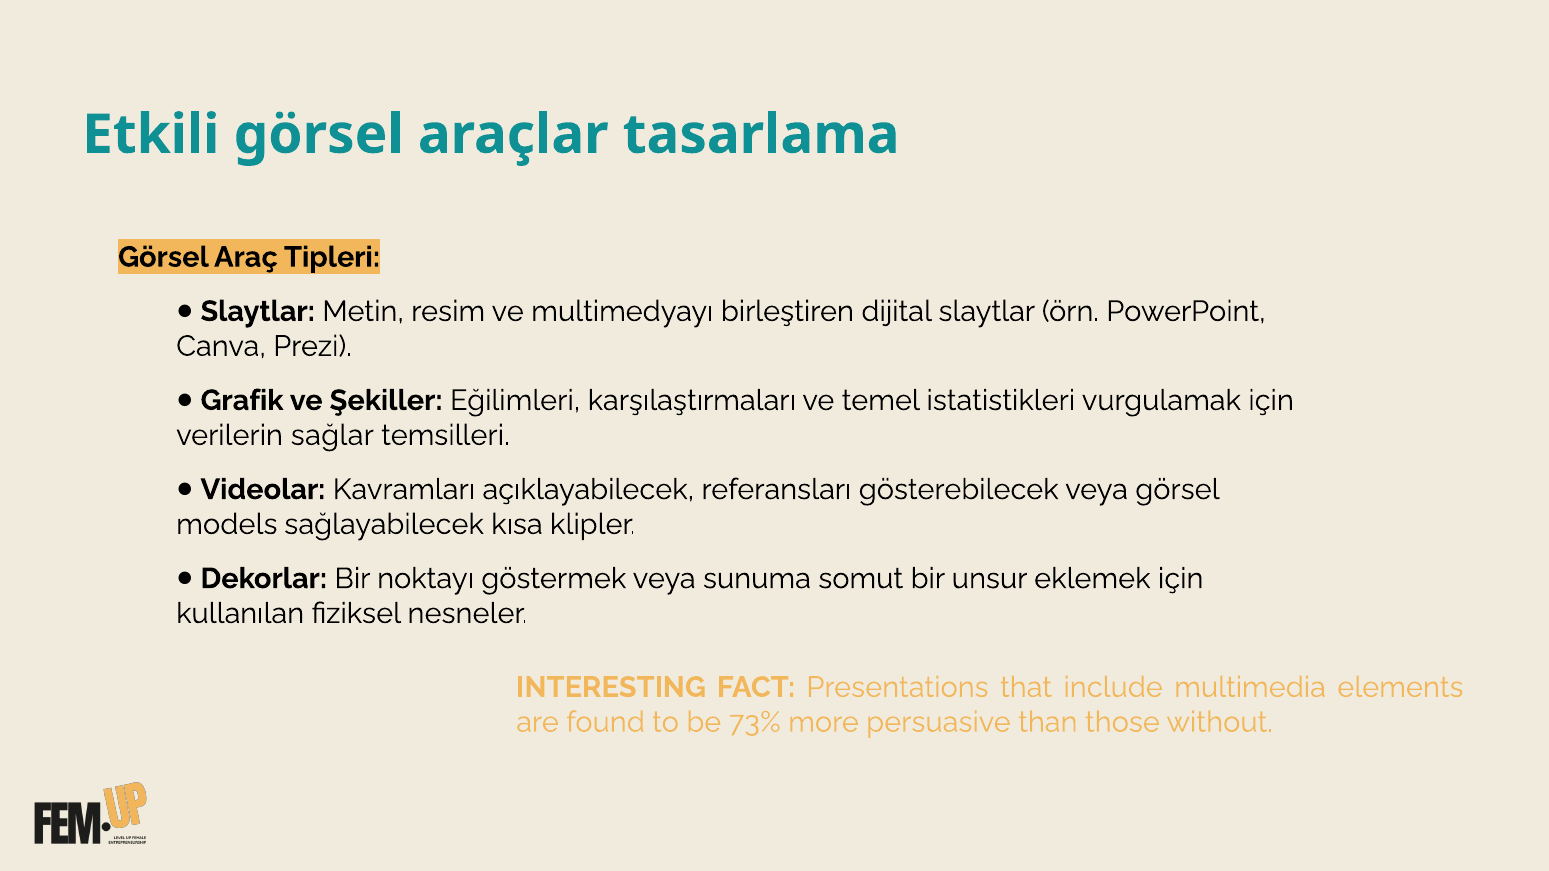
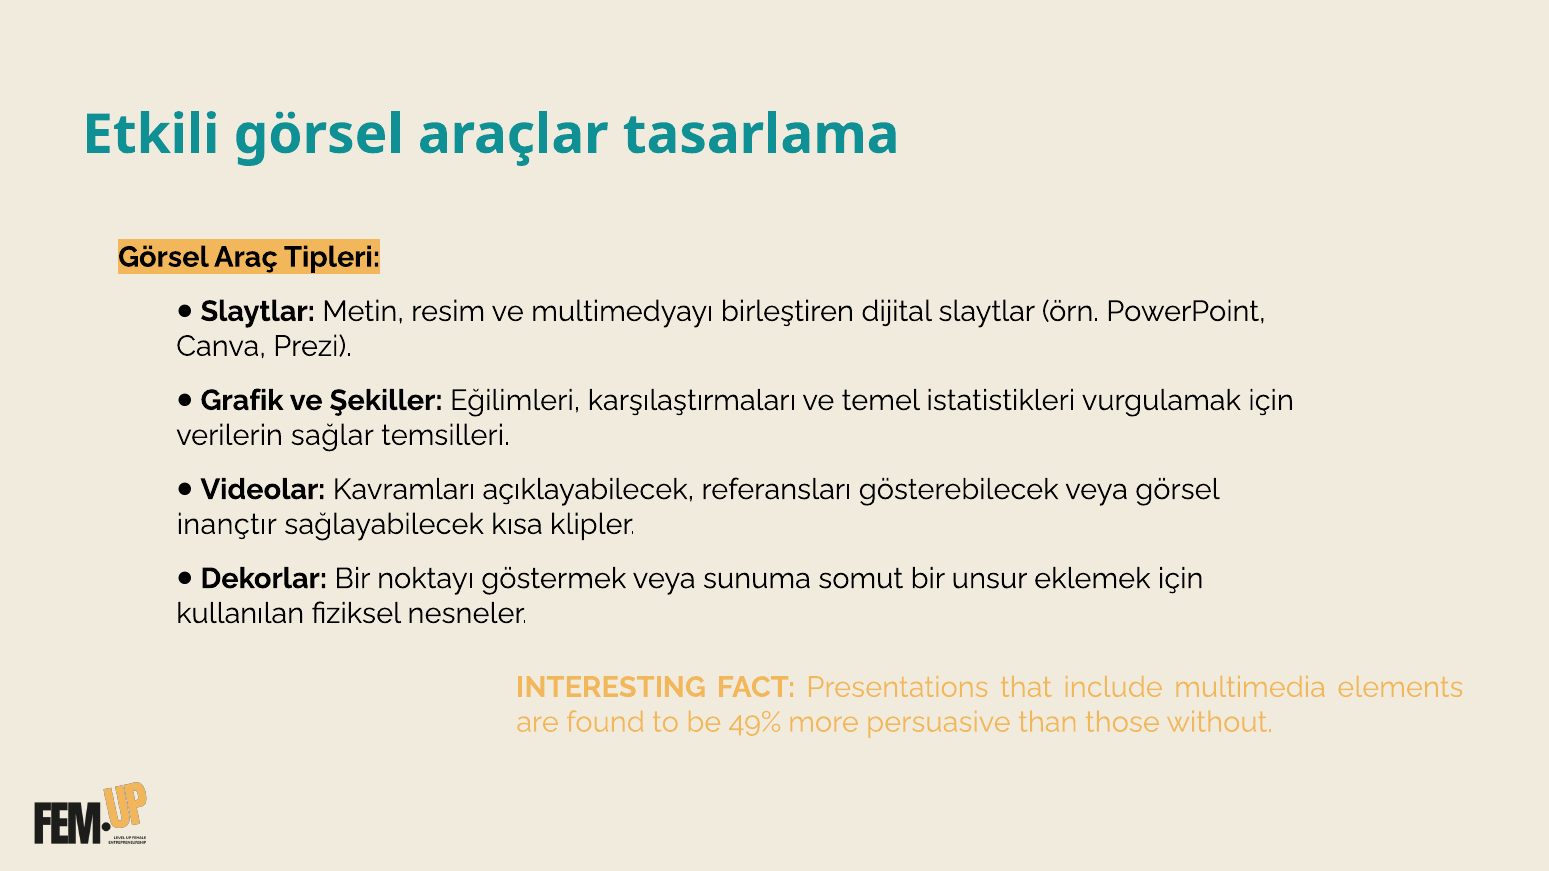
models: models -> inançtır (227, 524)
73%: 73% -> 49% (755, 722)
